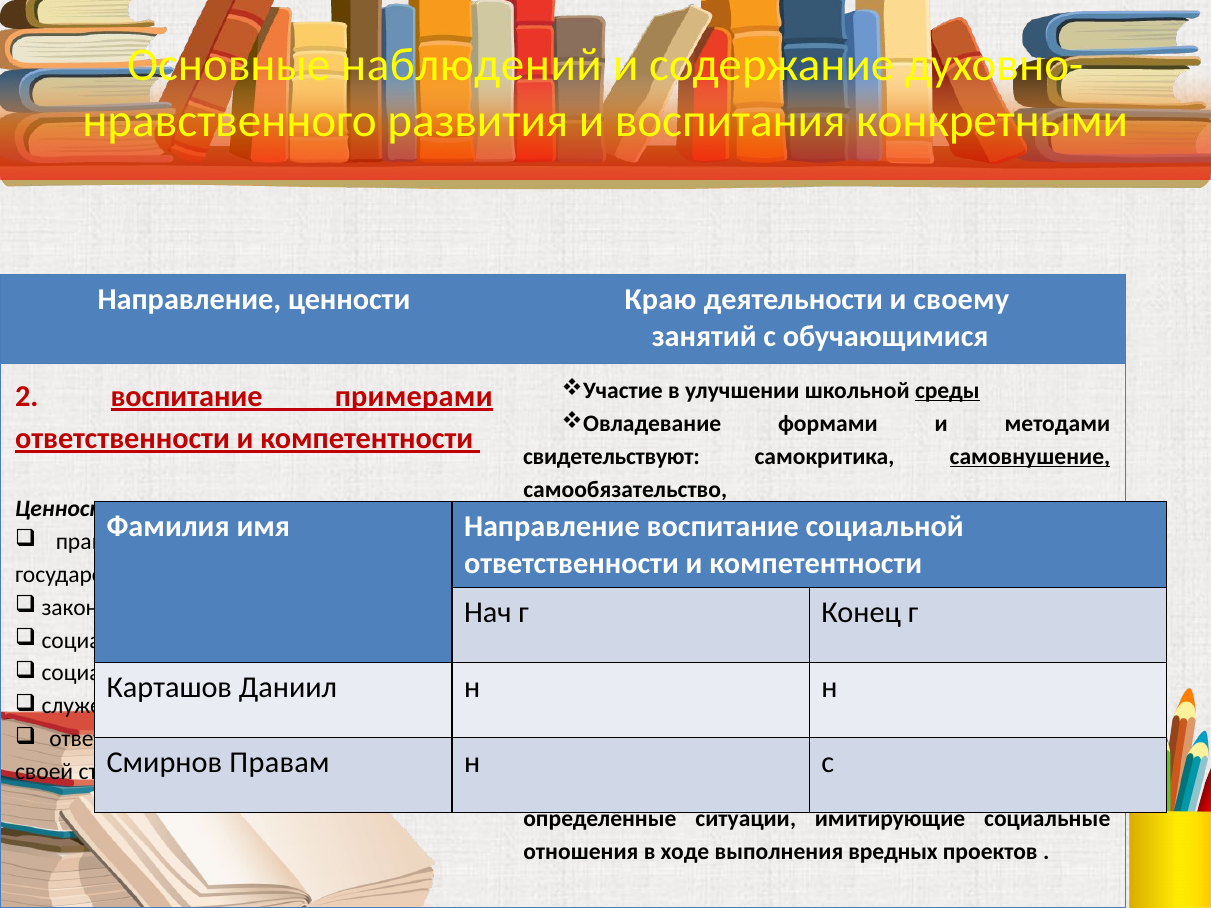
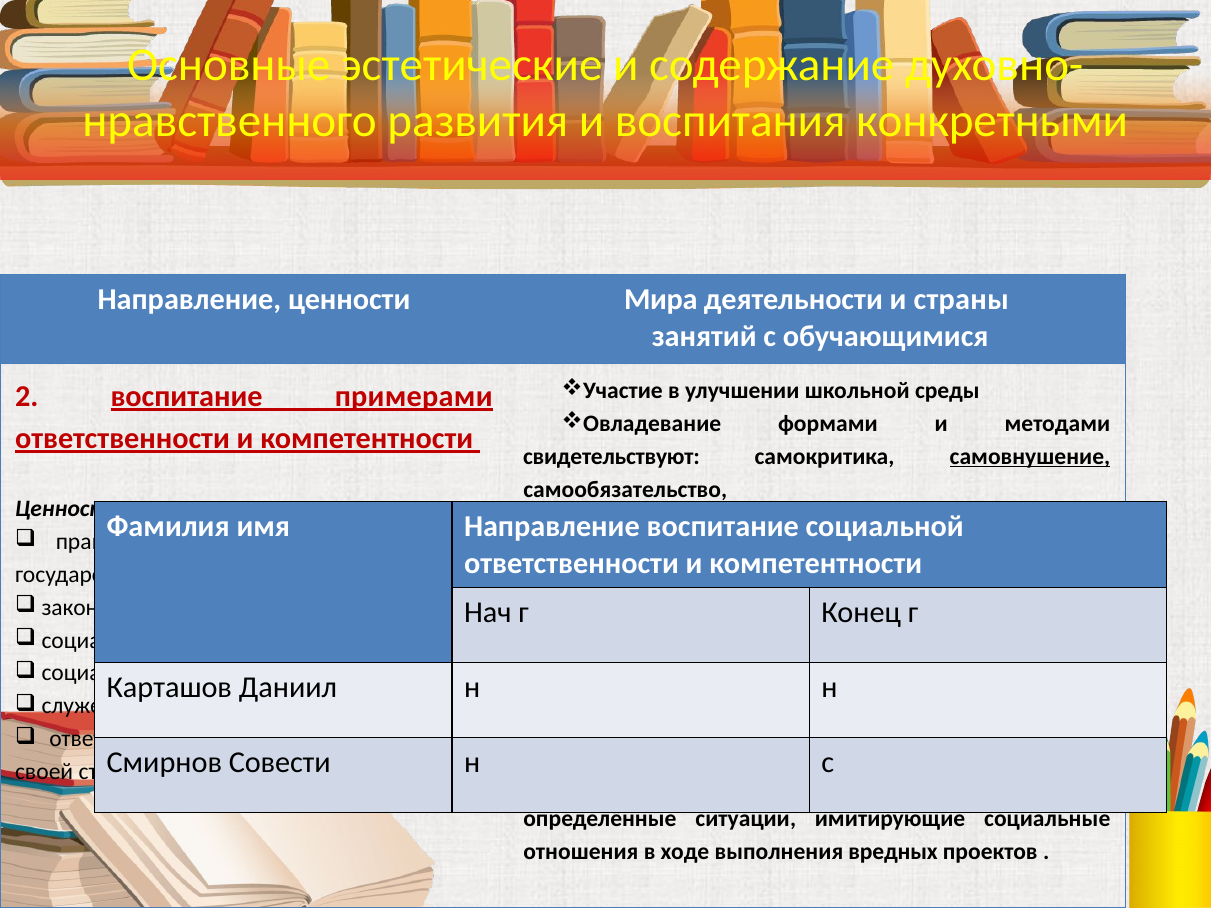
наблюдений: наблюдений -> эстетические (472, 65)
Краю: Краю -> Мира (661, 299)
и своему: своему -> страны (961, 299)
среды underline: present -> none (947, 391)
Правам: Правам -> Совести (280, 763)
